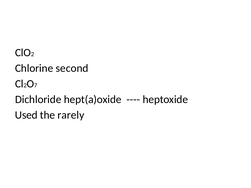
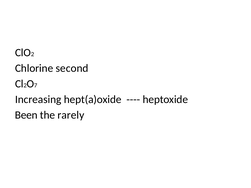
Dichloride: Dichloride -> Increasing (38, 100)
Used: Used -> Been (26, 115)
